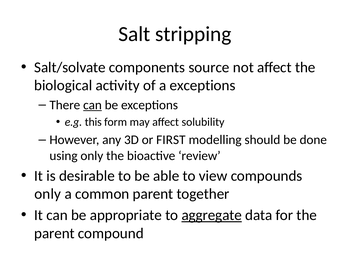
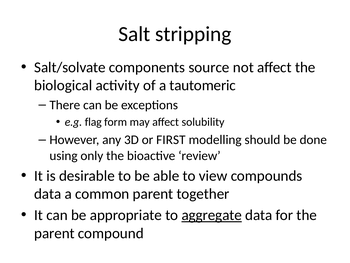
a exceptions: exceptions -> tautomeric (203, 85)
can underline: present -> none (92, 105)
this: this -> flag (93, 122)
only: only -> data (48, 194)
